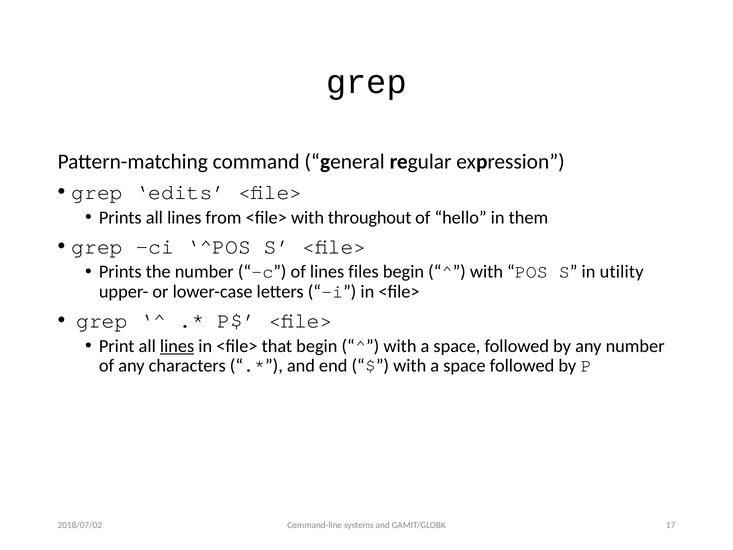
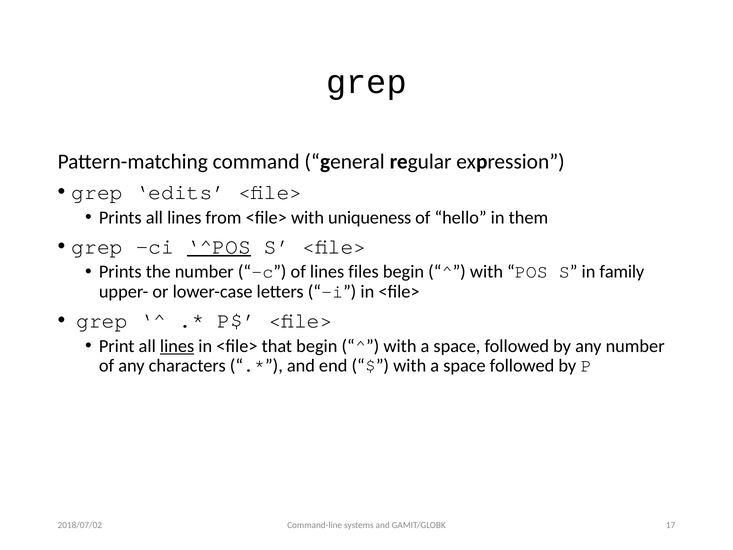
throughout: throughout -> uniqueness (370, 217)
^POS underline: none -> present (219, 246)
utility: utility -> family (622, 272)
